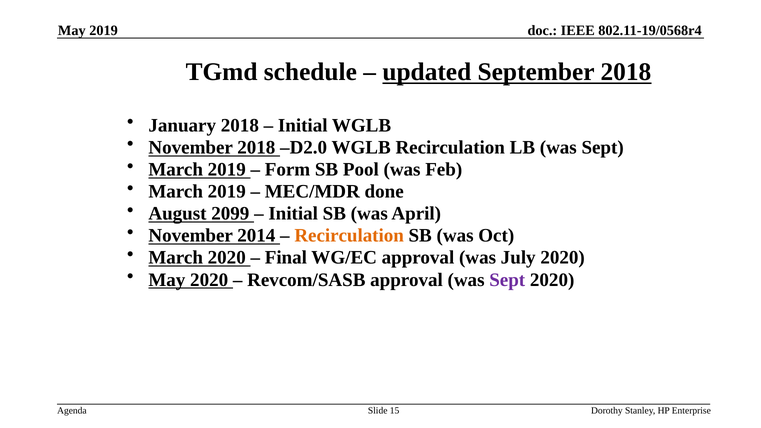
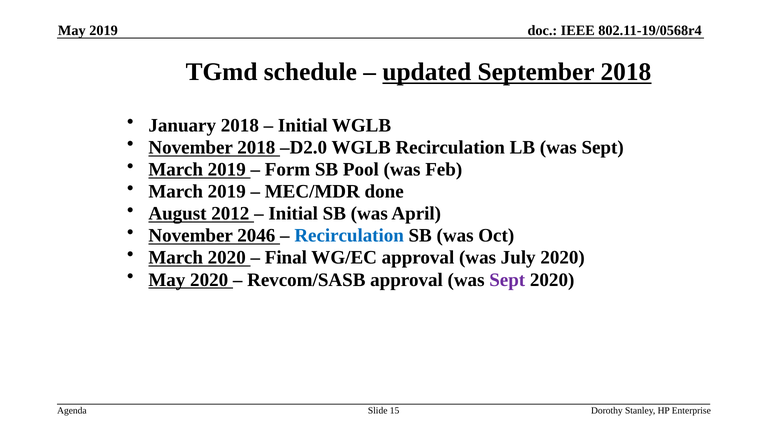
2099: 2099 -> 2012 (230, 214)
2014: 2014 -> 2046 (256, 236)
Recirculation colour: orange -> blue (349, 236)
